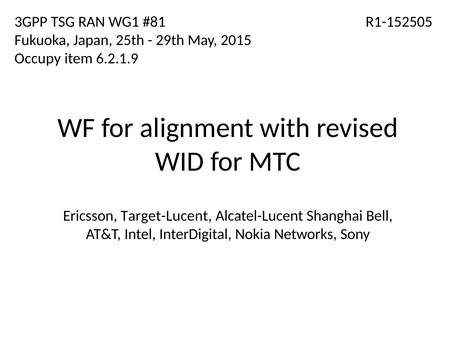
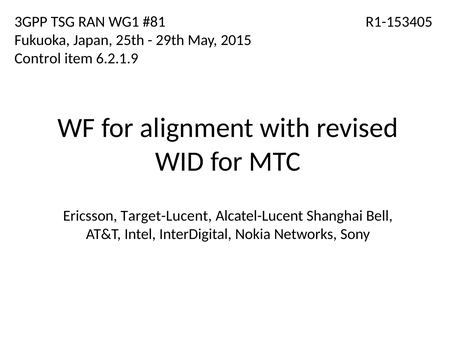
R1-152505: R1-152505 -> R1-153405 (399, 22)
Occupy: Occupy -> Control (38, 58)
